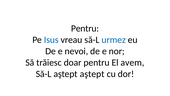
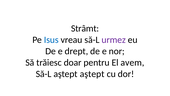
Pentru: Pentru -> Strâmt (85, 28)
urmez colour: blue -> purple (114, 40)
nevoi: nevoi -> drept (76, 51)
